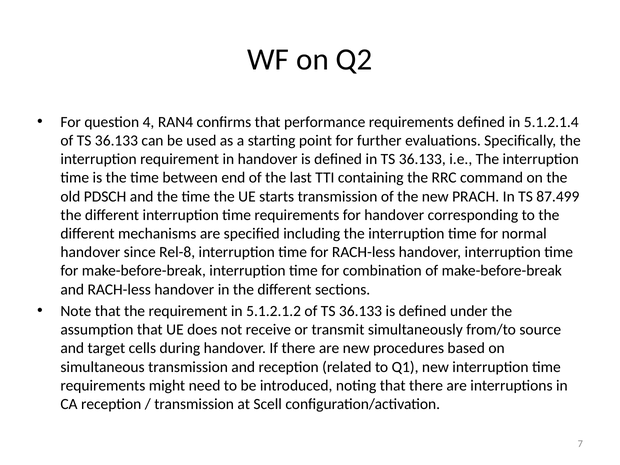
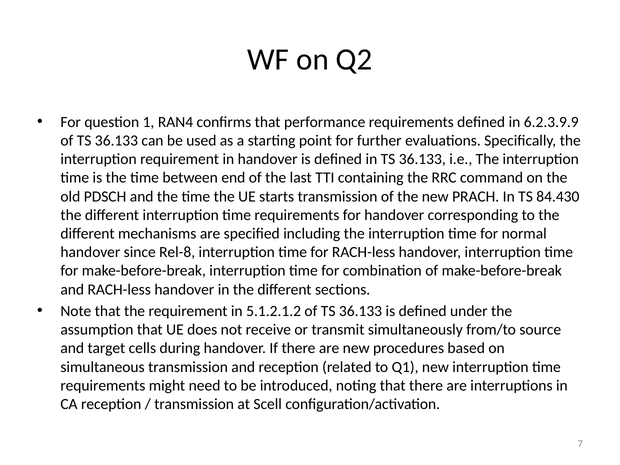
4: 4 -> 1 (148, 122)
5.1.2.1.4: 5.1.2.1.4 -> 6.2.3.9.9 (551, 122)
87.499: 87.499 -> 84.430 (558, 196)
